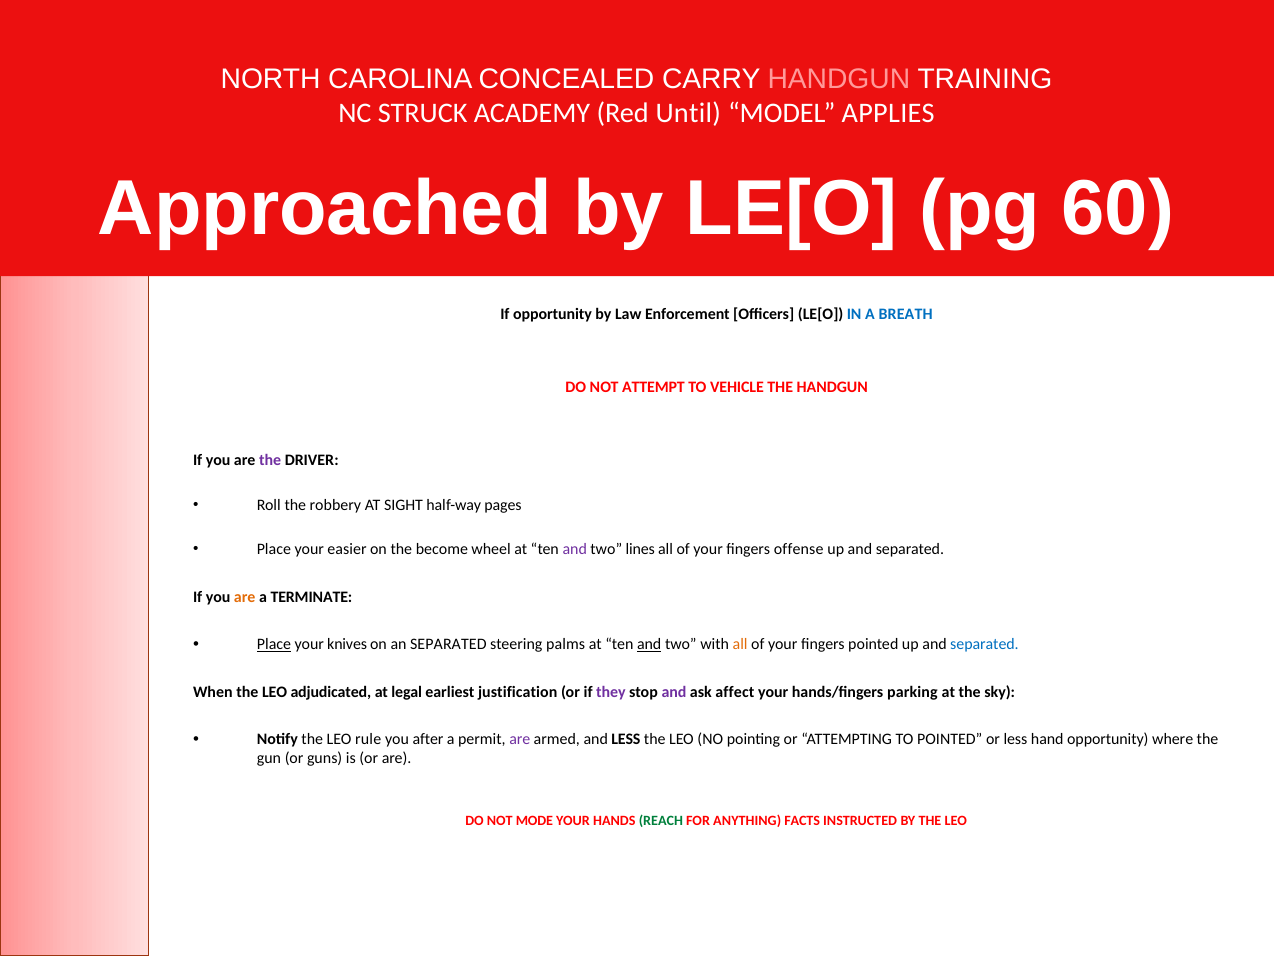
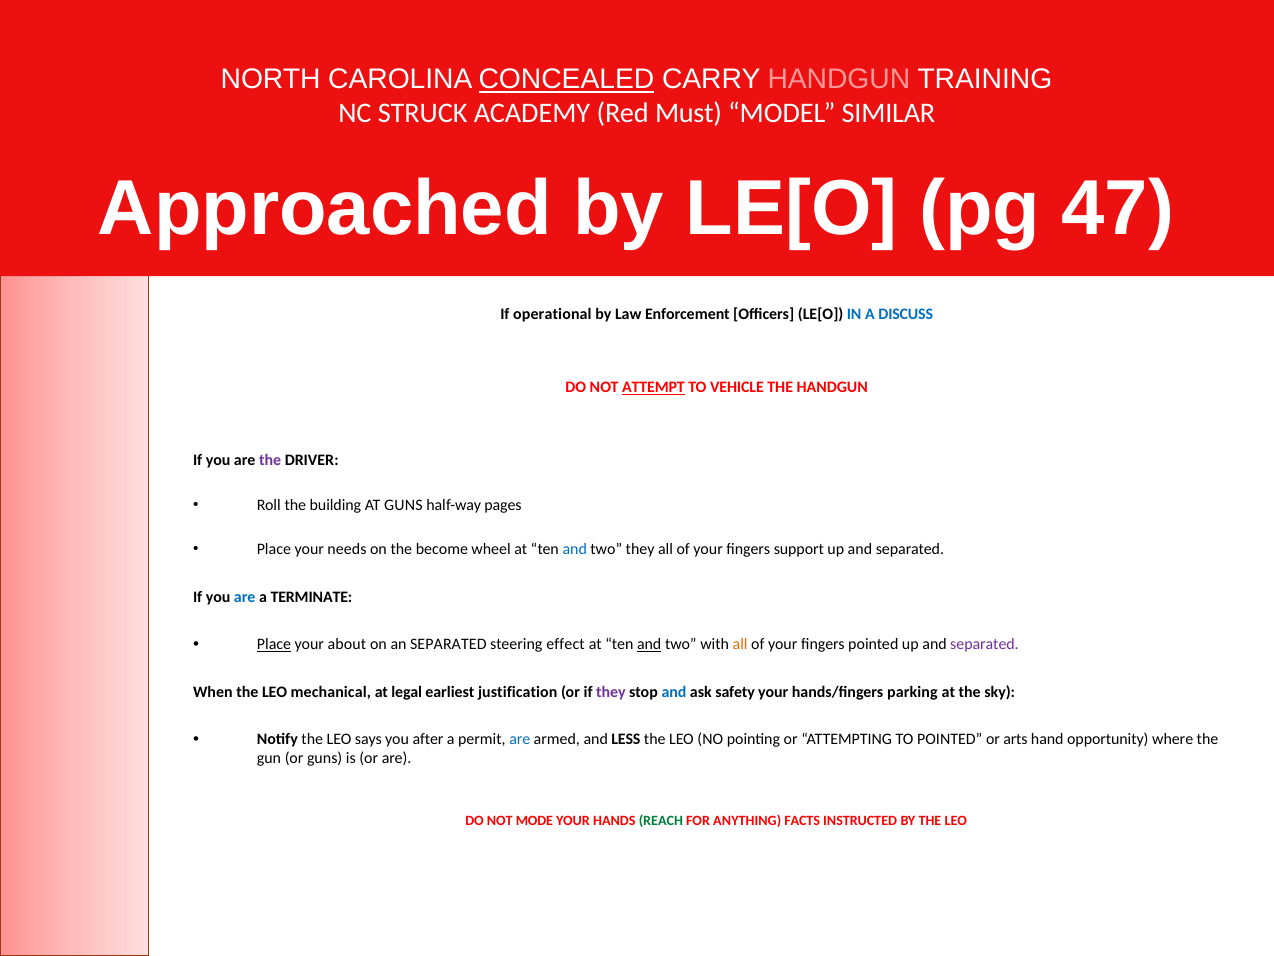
CONCEALED underline: none -> present (566, 79)
Until: Until -> Must (688, 113)
APPLIES: APPLIES -> SIMILAR (888, 113)
60: 60 -> 47 (1118, 208)
If opportunity: opportunity -> operational (552, 314)
BREATH: BREATH -> DISCUSS (906, 314)
ATTEMPT underline: none -> present (653, 387)
robbery: robbery -> building (335, 505)
AT SIGHT: SIGHT -> GUNS (403, 505)
easier: easier -> needs (347, 549)
and colour: purple -> blue (575, 549)
two lines: lines -> they (640, 549)
offense: offense -> support (799, 549)
are colour: orange -> blue (245, 597)
knives: knives -> about (347, 644)
palms: palms -> effect (566, 644)
separated colour: blue -> purple (984, 644)
adjudicated: adjudicated -> mechanical (331, 692)
and colour: purple -> blue (674, 692)
affect: affect -> safety (735, 692)
rule: rule -> says (368, 739)
are colour: purple -> blue (520, 739)
or less: less -> arts (1015, 739)
